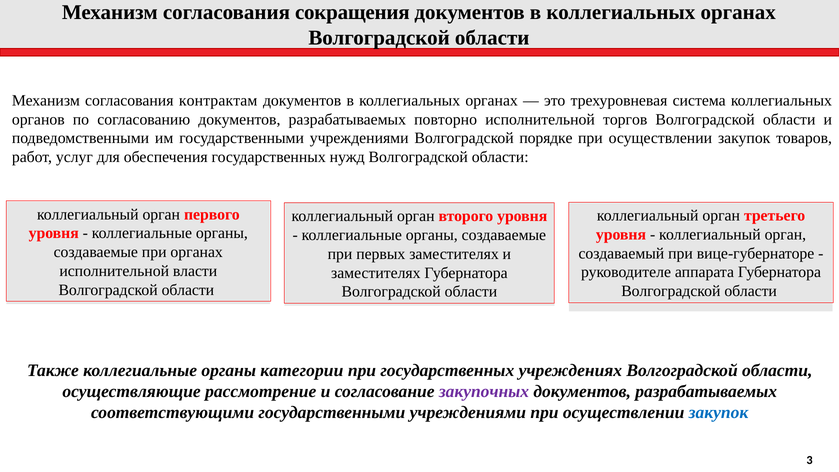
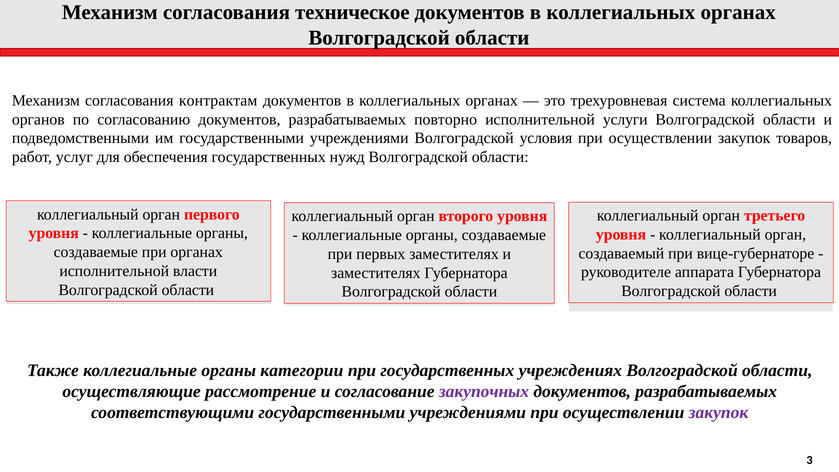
сокращения: сокращения -> техническое (352, 12)
торгов: торгов -> услуги (625, 119)
порядке: порядке -> условия (546, 138)
закупок colour: blue -> purple (718, 413)
